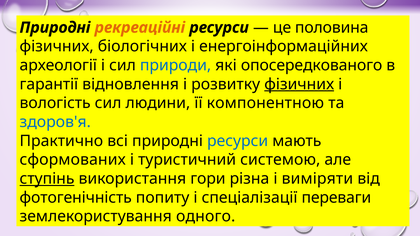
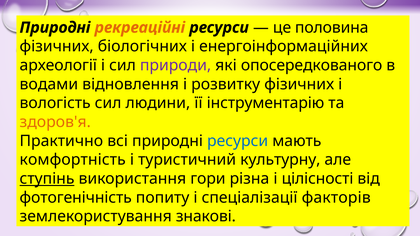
природи colour: blue -> purple (176, 65)
гарантії: гарантії -> водами (49, 84)
фізичних underline: present -> none (299, 84)
компонентною: компонентною -> інструментарію (266, 103)
здоров'я colour: blue -> orange (55, 122)
сформованих: сформованих -> комфортність (73, 160)
системою: системою -> культурну (280, 160)
виміряти: виміряти -> цілісності (317, 179)
переваги: переваги -> факторів (336, 198)
одного: одного -> знакові (206, 217)
